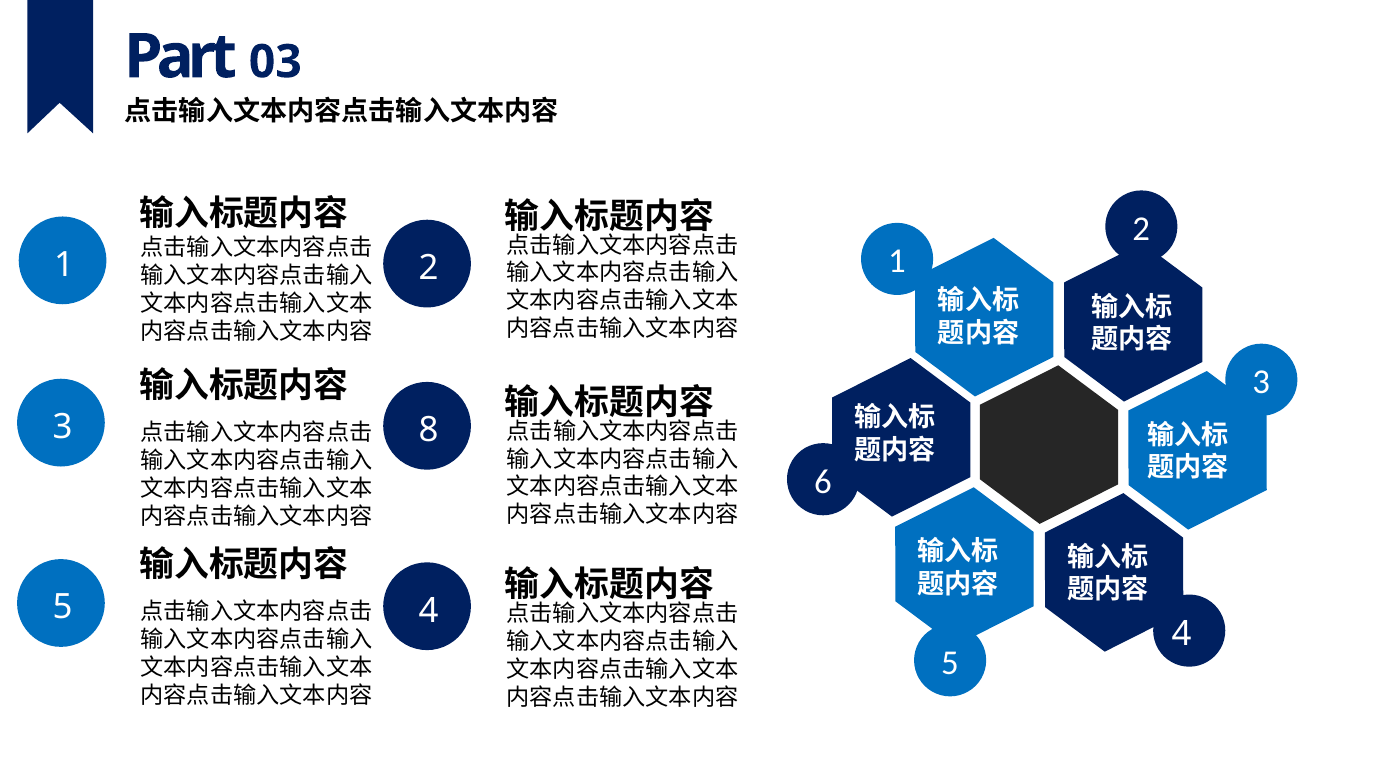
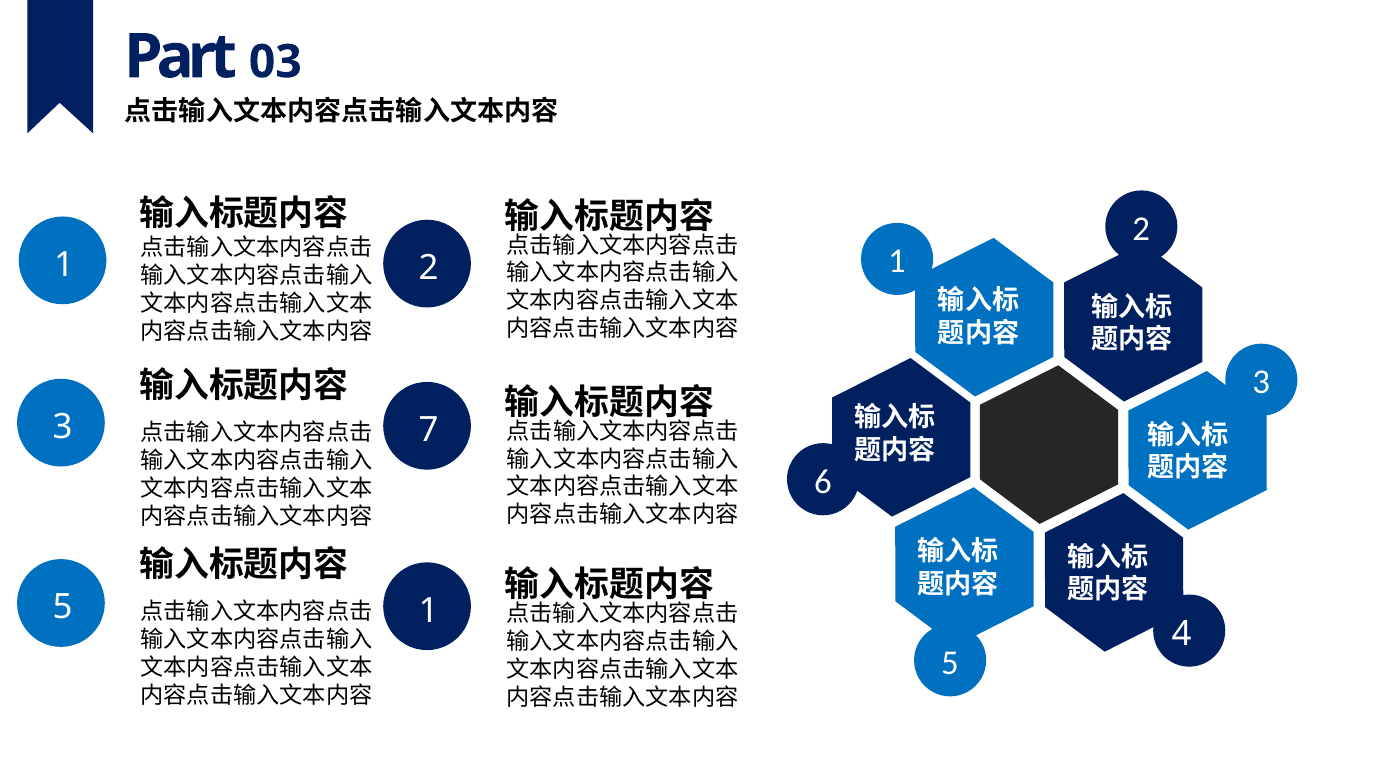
8: 8 -> 7 (429, 430)
4: 4 -> 1 (429, 610)
